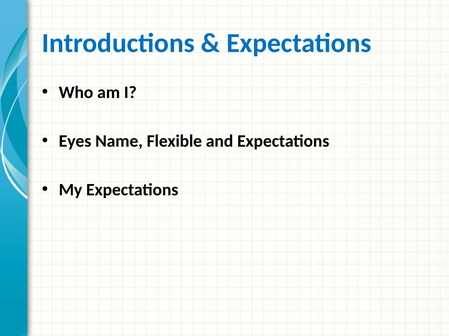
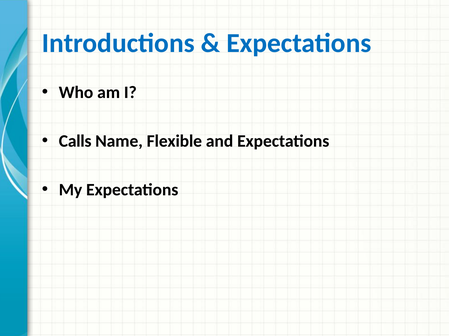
Eyes: Eyes -> Calls (75, 141)
